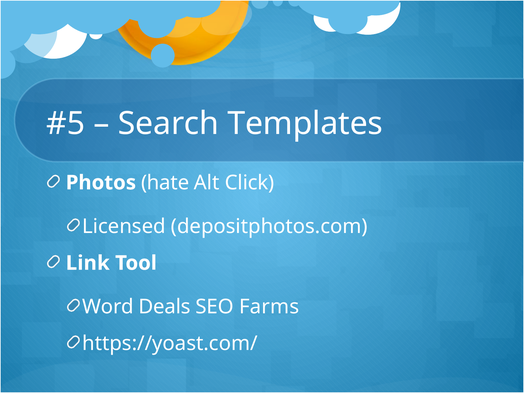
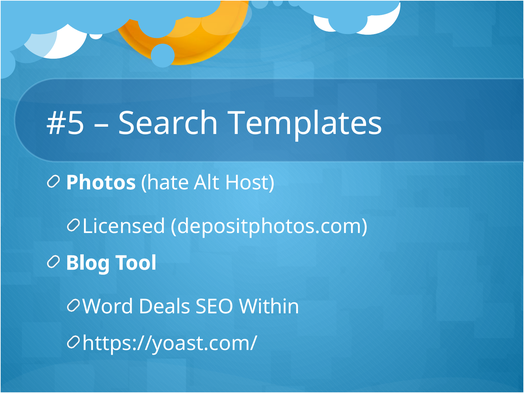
Click: Click -> Host (250, 183)
Link: Link -> Blog (88, 263)
Farms: Farms -> Within (269, 307)
